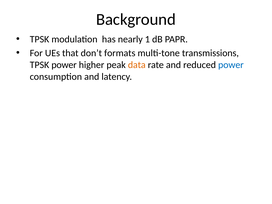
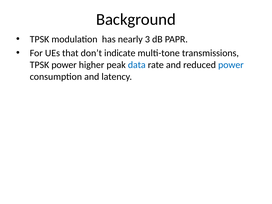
1: 1 -> 3 (147, 39)
formats: formats -> indicate (120, 53)
data colour: orange -> blue (137, 65)
